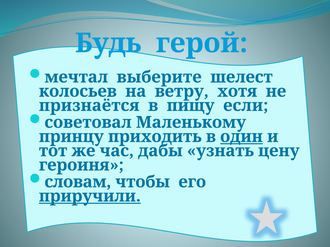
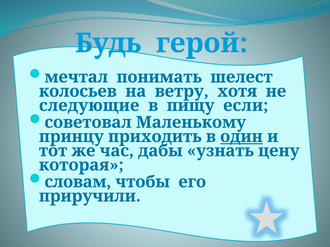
выберите: выберите -> понимать (159, 77)
признаётся: признаётся -> следующие (89, 106)
героиня: героиня -> которая (81, 165)
приручили underline: present -> none (90, 196)
